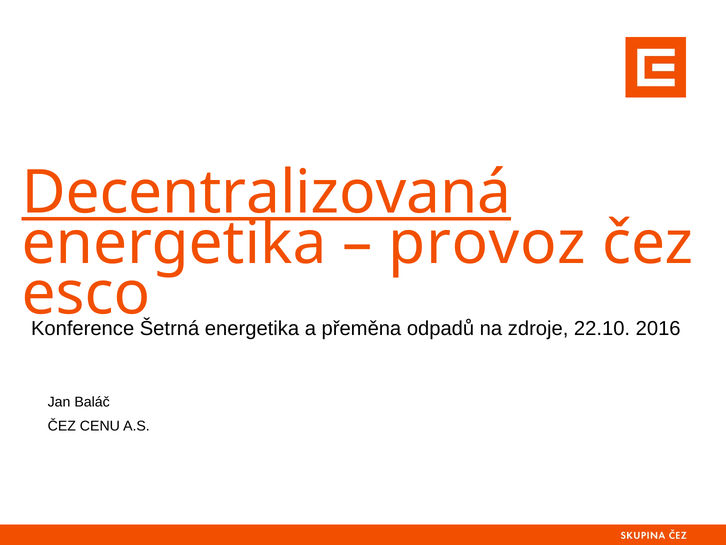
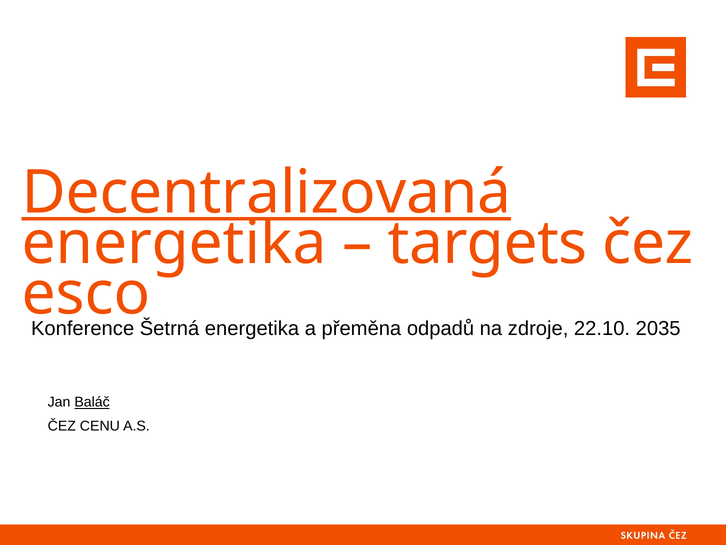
provoz: provoz -> targets (488, 243)
2016: 2016 -> 2035 (658, 328)
Baláč underline: none -> present (92, 402)
